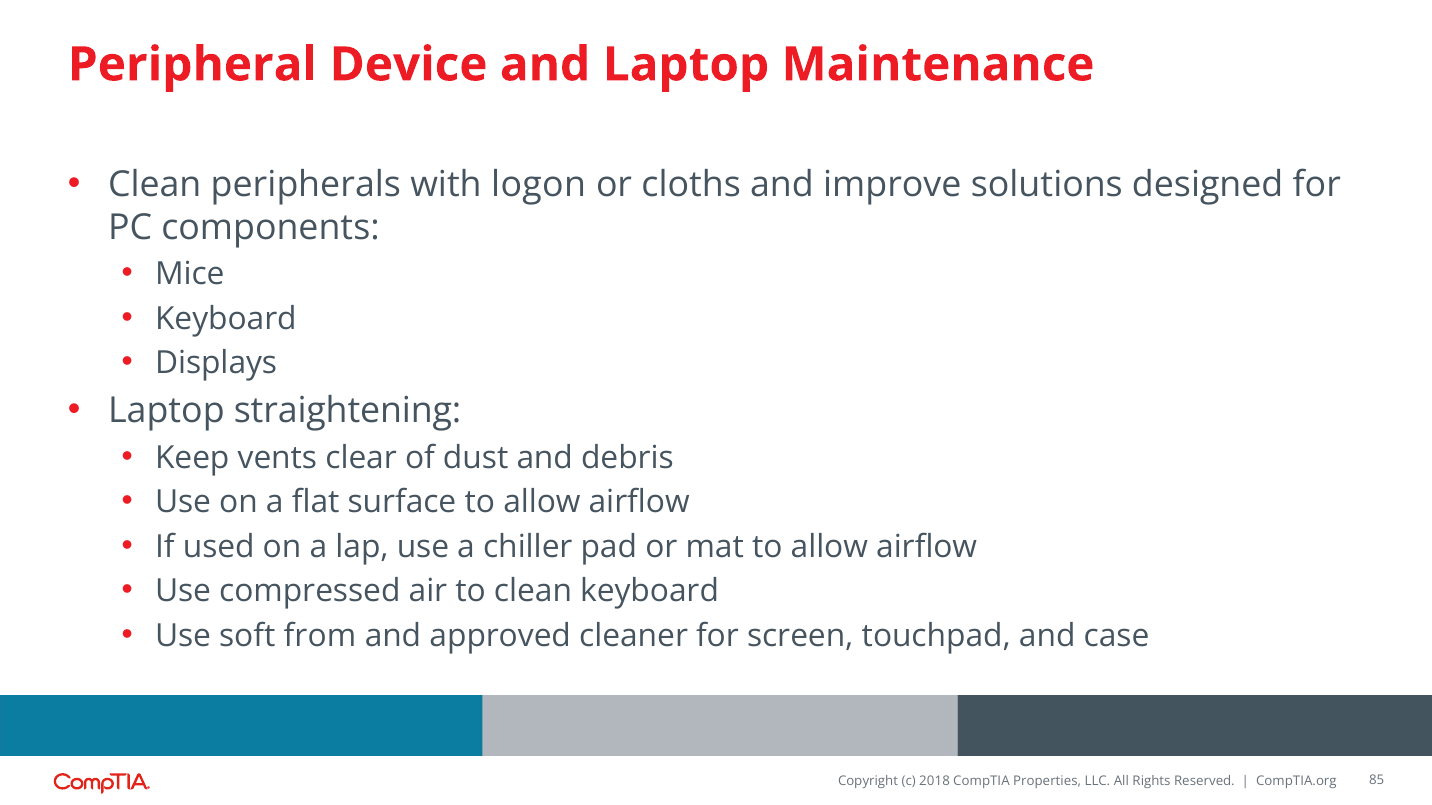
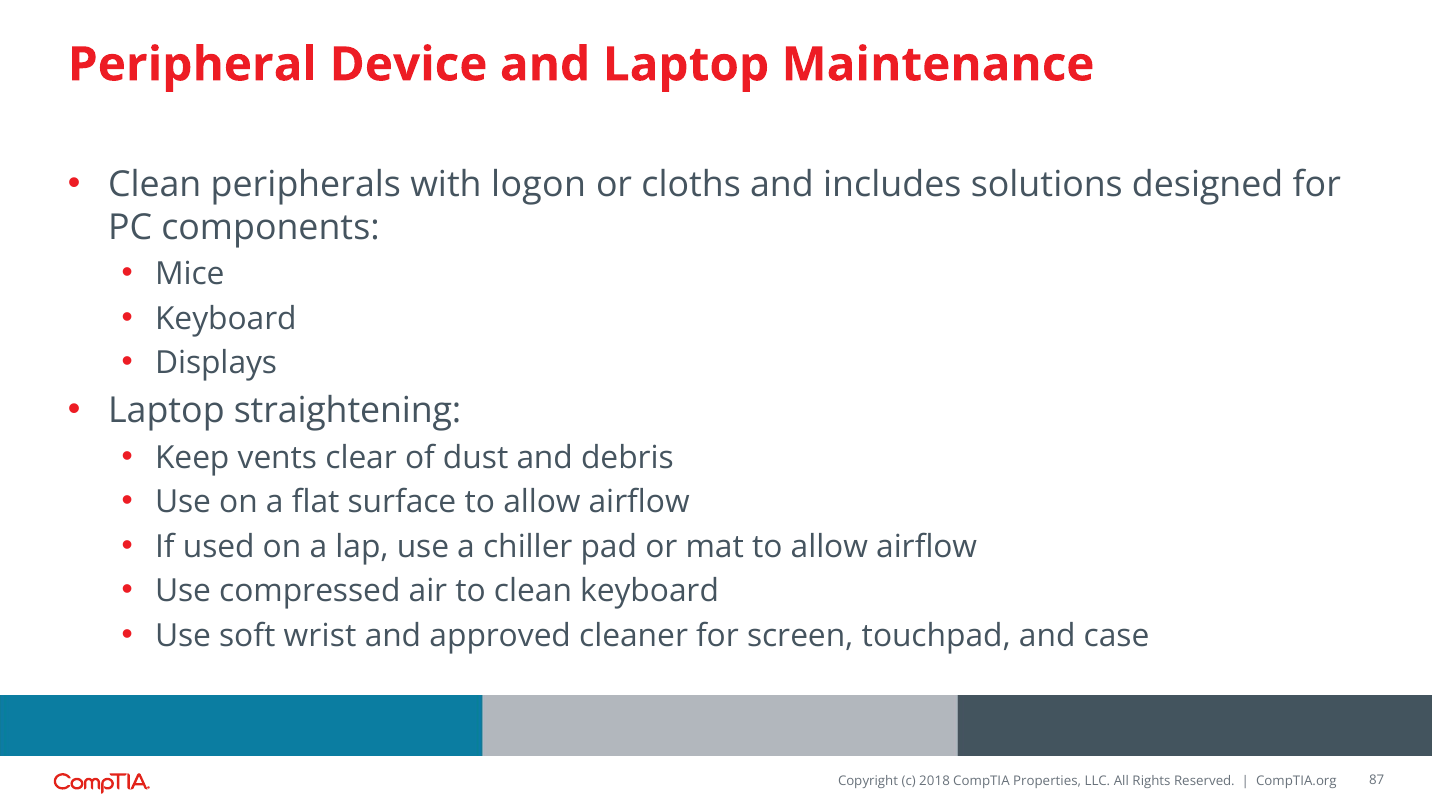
improve: improve -> includes (892, 185)
from: from -> wrist (320, 636)
85: 85 -> 87 (1377, 780)
